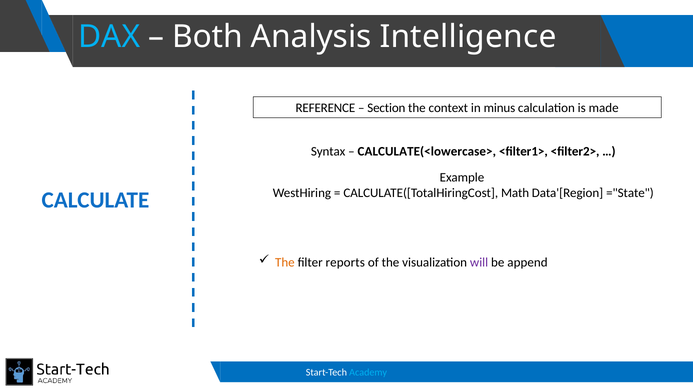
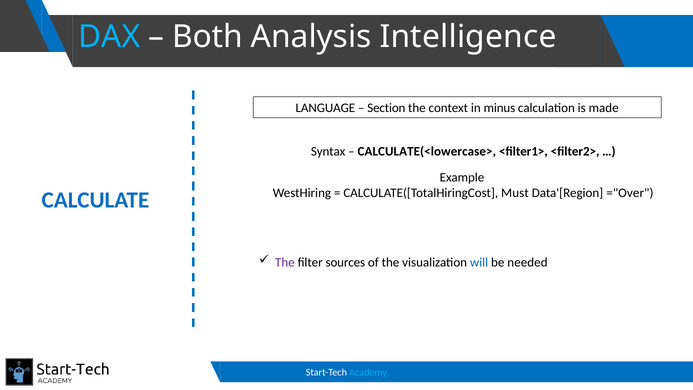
REFERENCE: REFERENCE -> LANGUAGE (325, 108)
Math: Math -> Must (515, 193)
="State: ="State -> ="Over (630, 193)
The colour: orange -> purple (285, 262)
reports: reports -> sources (345, 262)
will colour: purple -> blue (479, 262)
append: append -> needed (527, 262)
